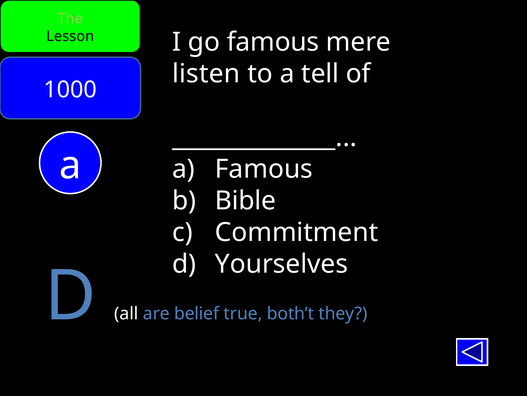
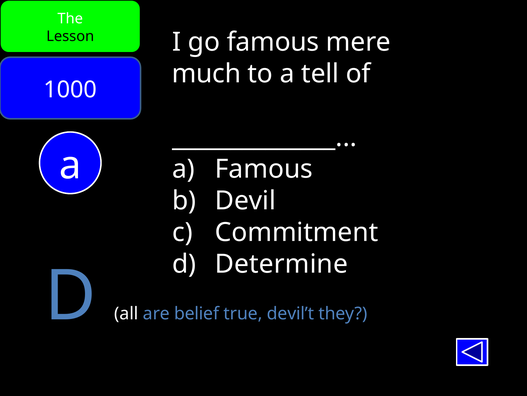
The colour: light green -> white (70, 19)
listen: listen -> much (206, 74)
Bible: Bible -> Devil (245, 200)
Yourselves: Yourselves -> Determine (281, 264)
both’t: both’t -> devil’t (291, 313)
